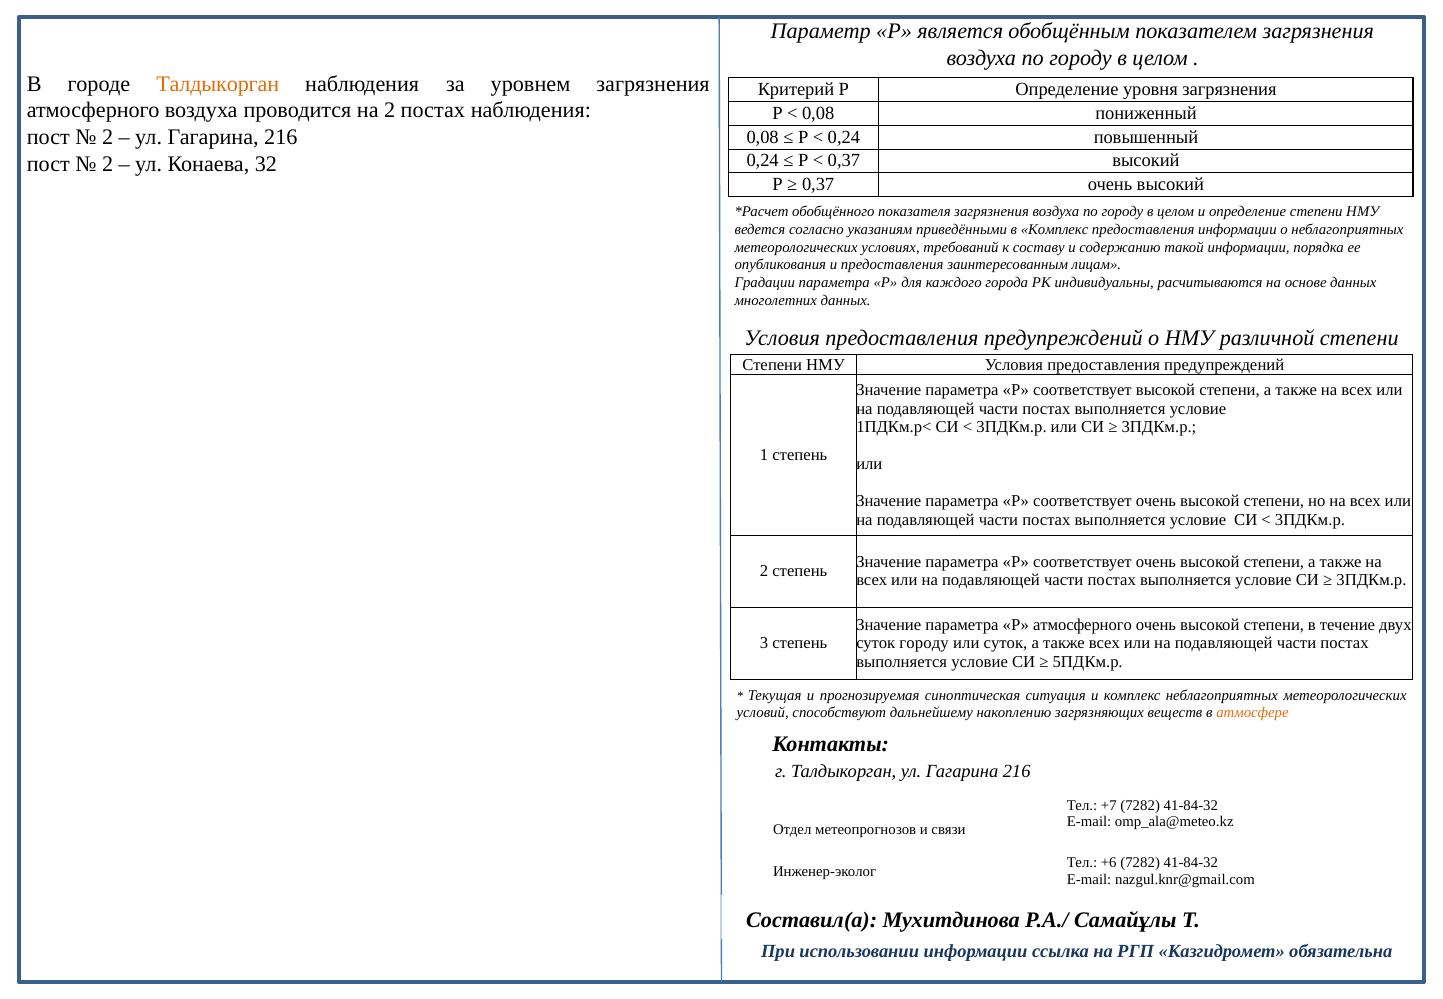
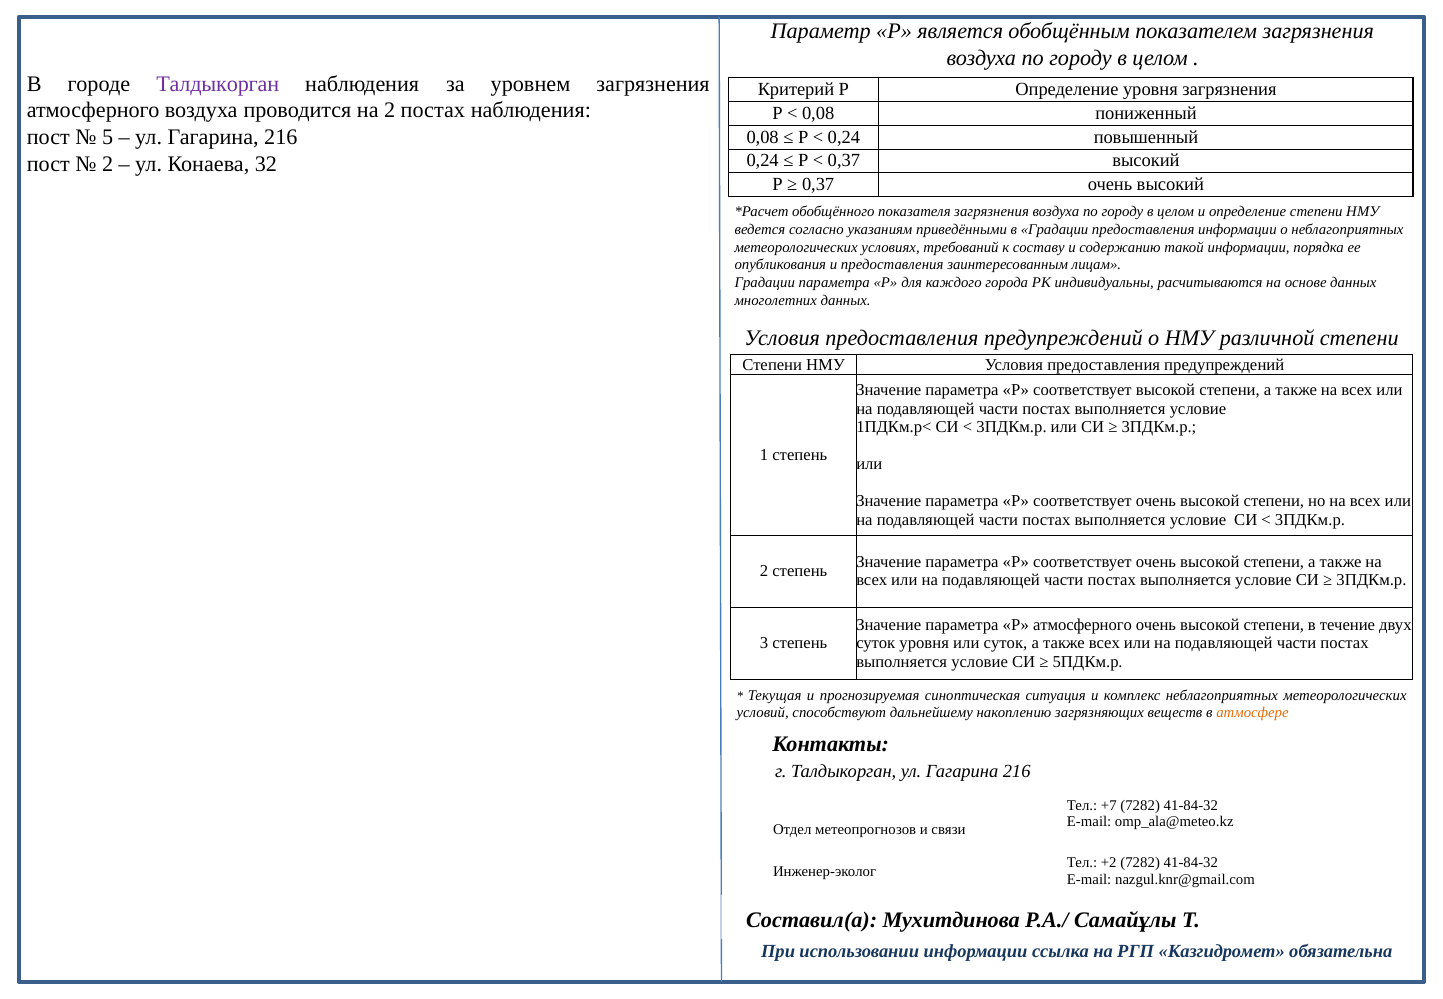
Талдыкорган colour: orange -> purple (218, 84)
2: 2 -> 5 (108, 137)
в Комплекс: Комплекс -> Градации (1055, 230)
суток городу: городу -> уровня (924, 643)
+6: +6 -> +2 (1109, 863)
